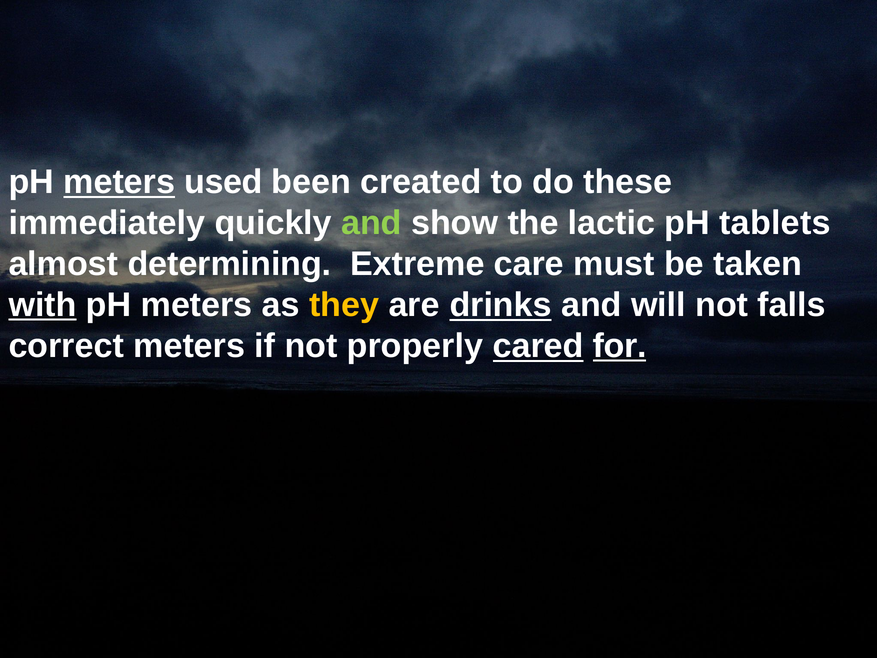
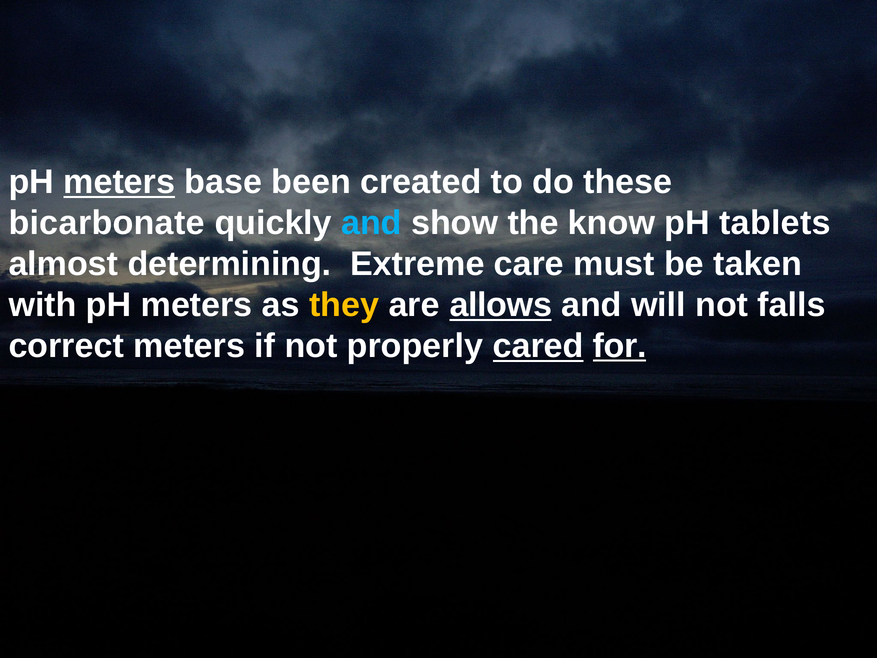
used: used -> base (223, 182)
immediately: immediately -> bicarbonate (107, 223)
and colour: light green -> light blue (372, 223)
lactic: lactic -> know (612, 223)
with underline: present -> none (43, 305)
drinks: drinks -> allows (501, 305)
